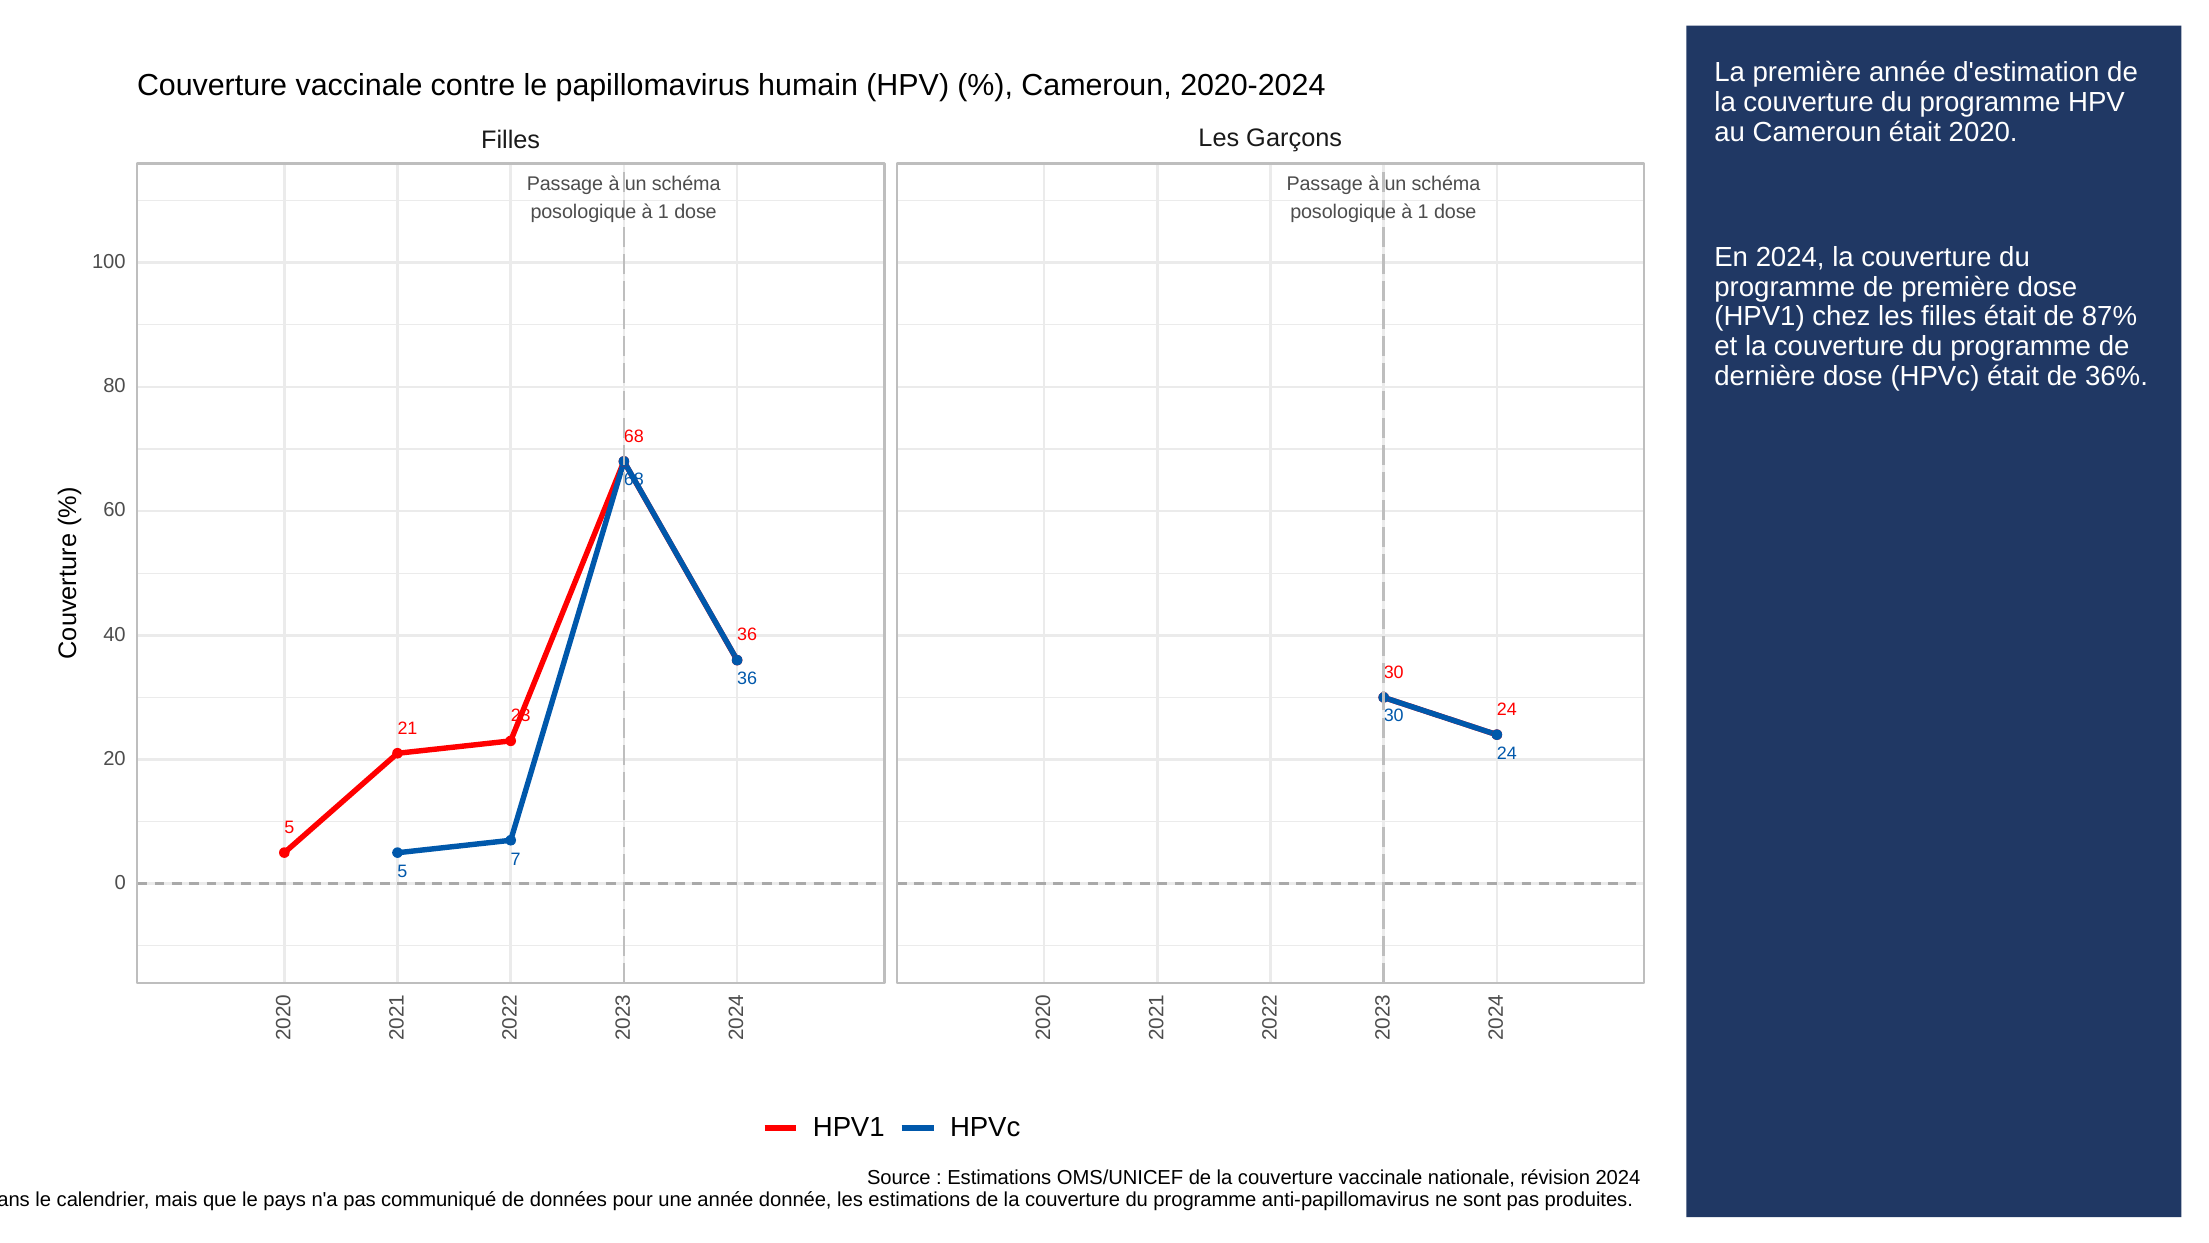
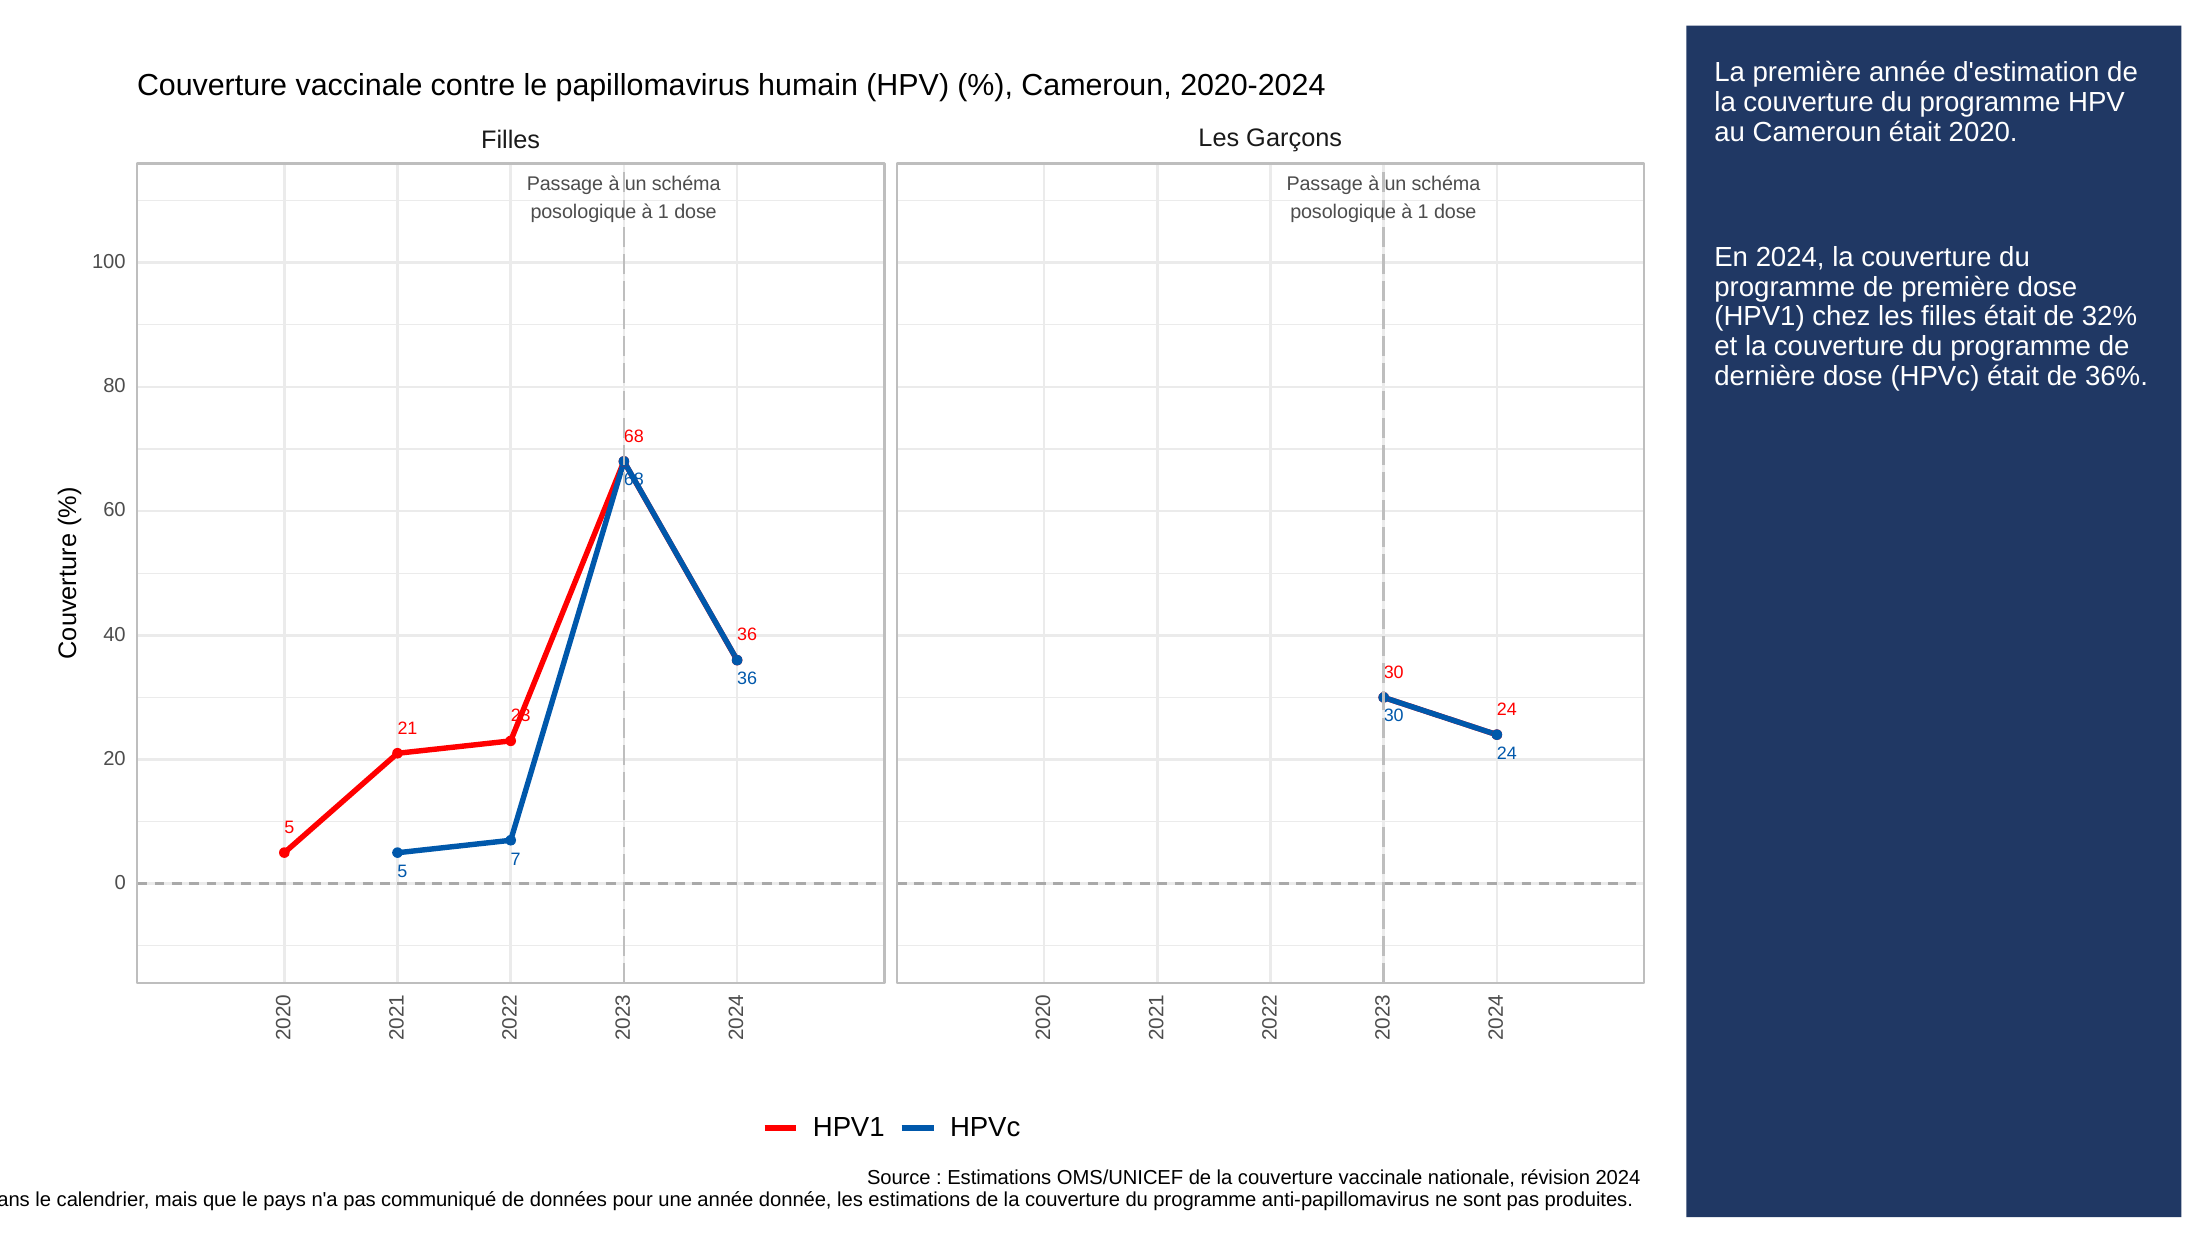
87%: 87% -> 32% (2109, 317)
